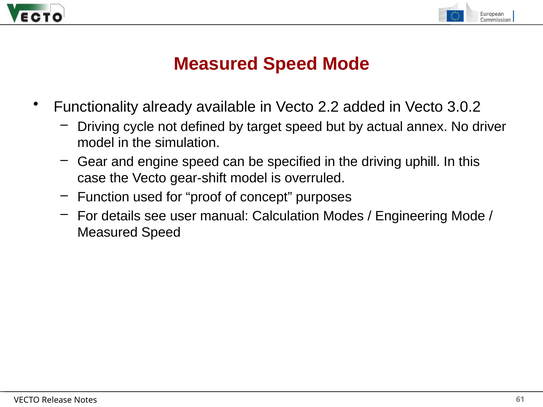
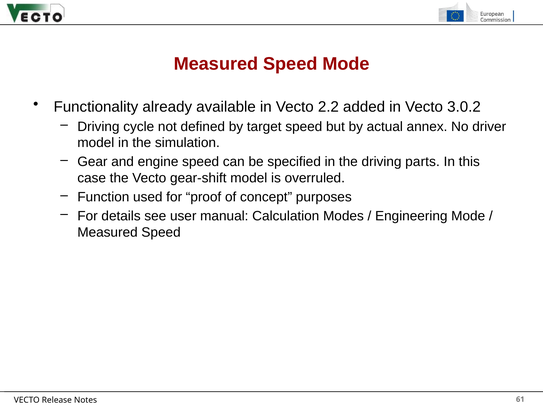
uphill: uphill -> parts (423, 162)
